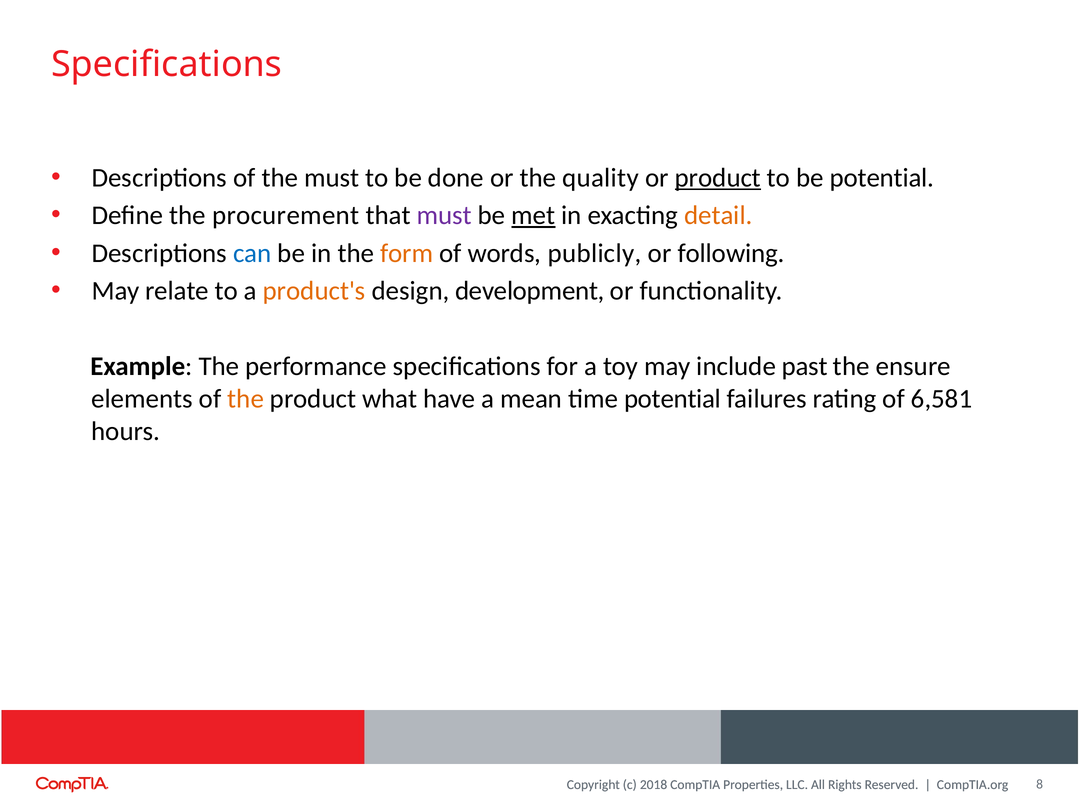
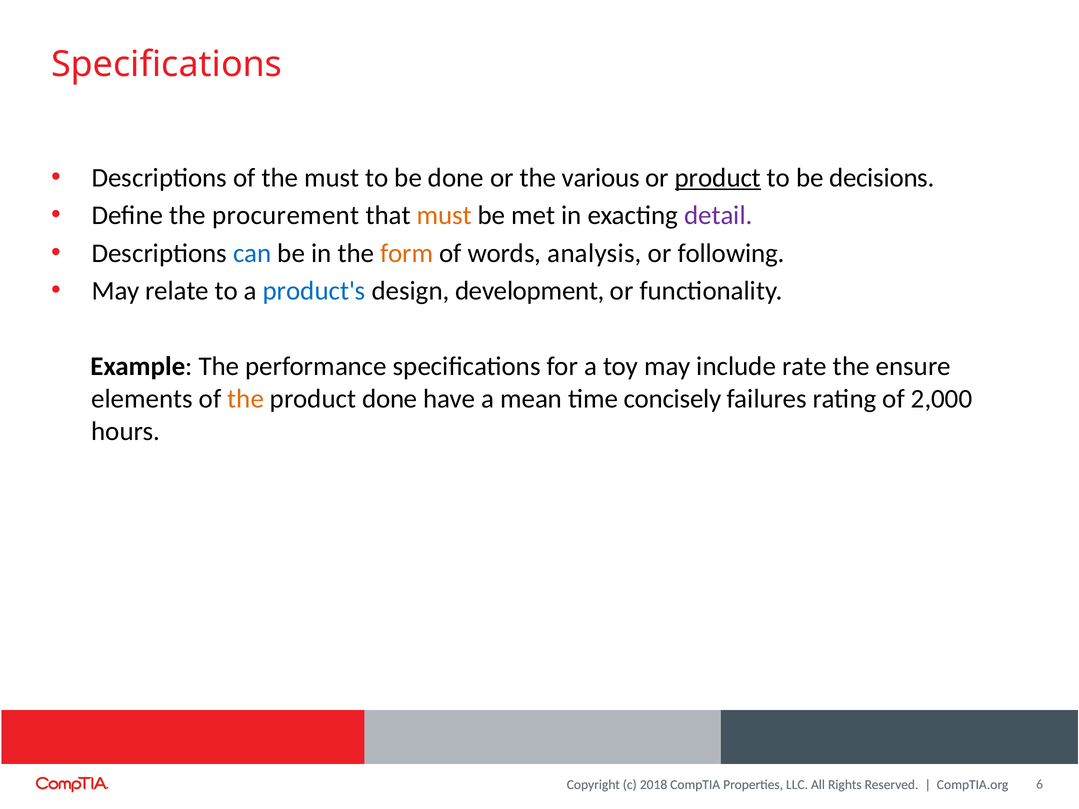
quality: quality -> various (601, 178)
be potential: potential -> decisions (882, 178)
must colour: purple -> orange (444, 215)
met underline: present -> none (533, 215)
detail colour: orange -> purple (718, 215)
publicly: publicly -> analysis (595, 253)
product's colour: orange -> blue (314, 291)
past: past -> rate (804, 367)
product what: what -> done (390, 399)
time potential: potential -> concisely (673, 399)
6,581: 6,581 -> 2,000 (942, 399)
8: 8 -> 6 (1040, 785)
